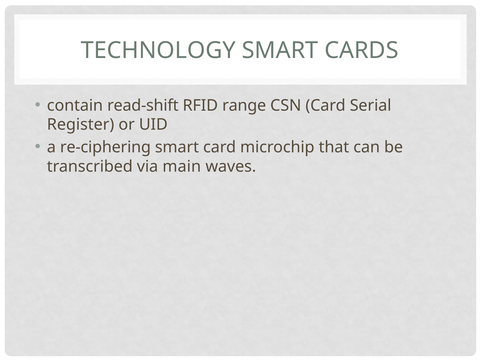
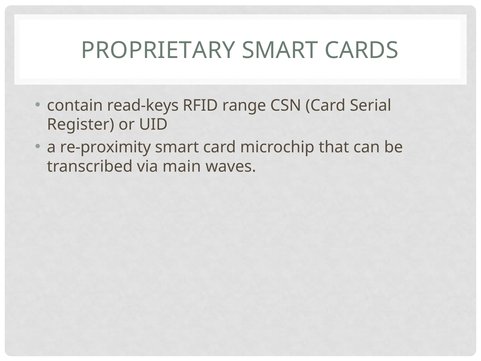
TECHNOLOGY: TECHNOLOGY -> PROPRIETARY (158, 50)
read-shift: read-shift -> read-keys (143, 105)
re-ciphering: re-ciphering -> re-proximity (105, 147)
